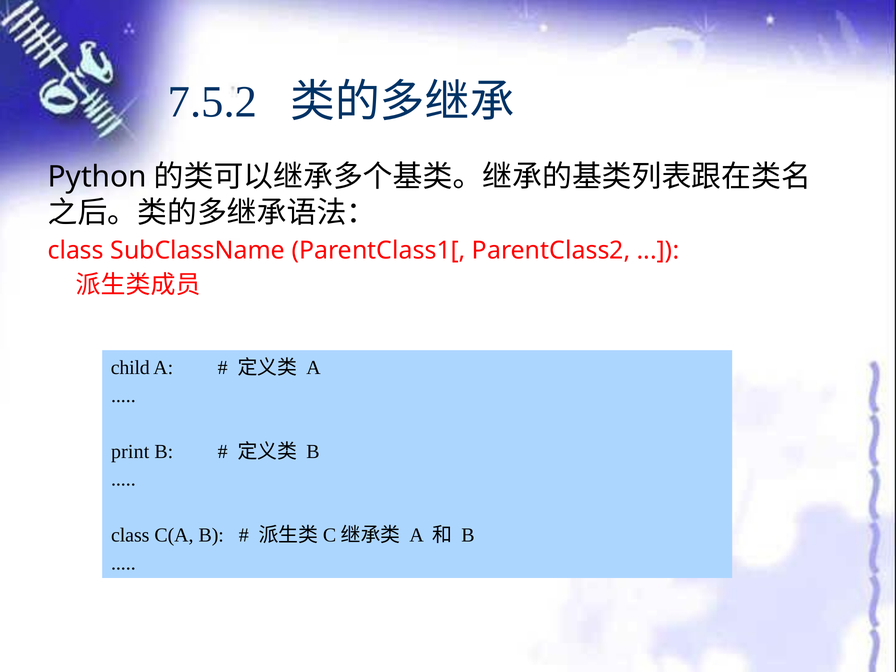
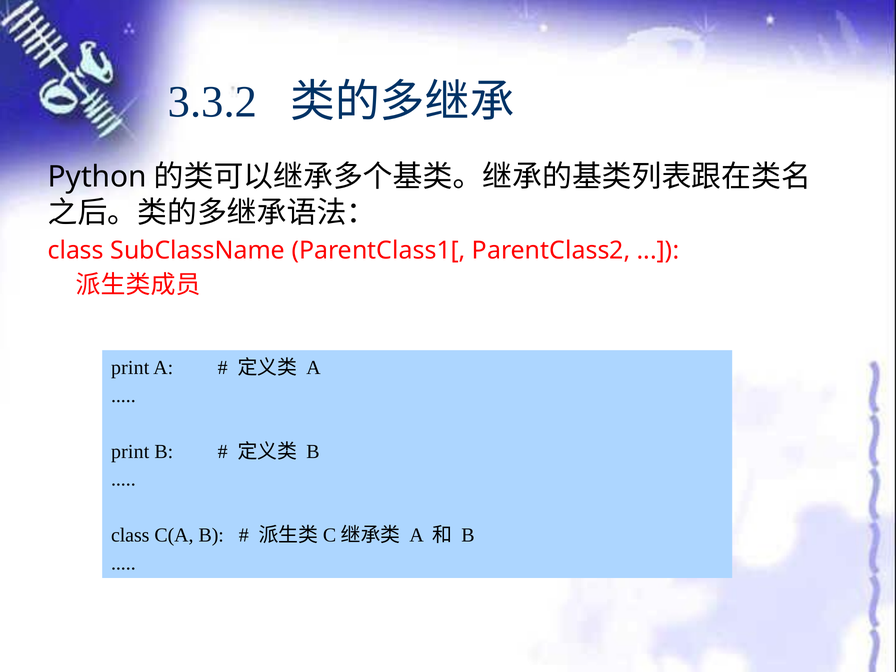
7.5.2: 7.5.2 -> 3.3.2 (212, 102)
child: child -> print (130, 368)
